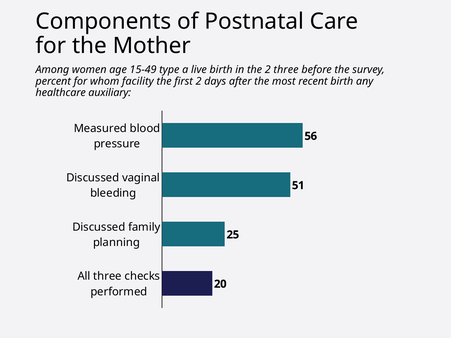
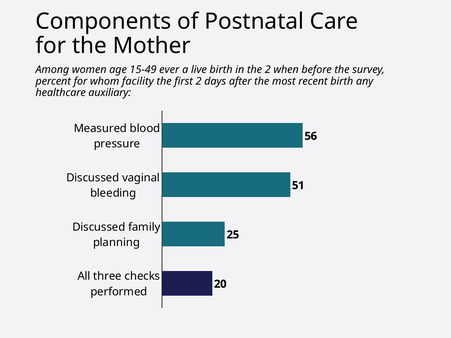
type: type -> ever (169, 70)
2 three: three -> when (286, 70)
